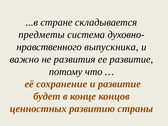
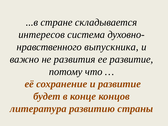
предметы: предметы -> интересов (42, 35)
ценностных: ценностных -> литература (38, 109)
